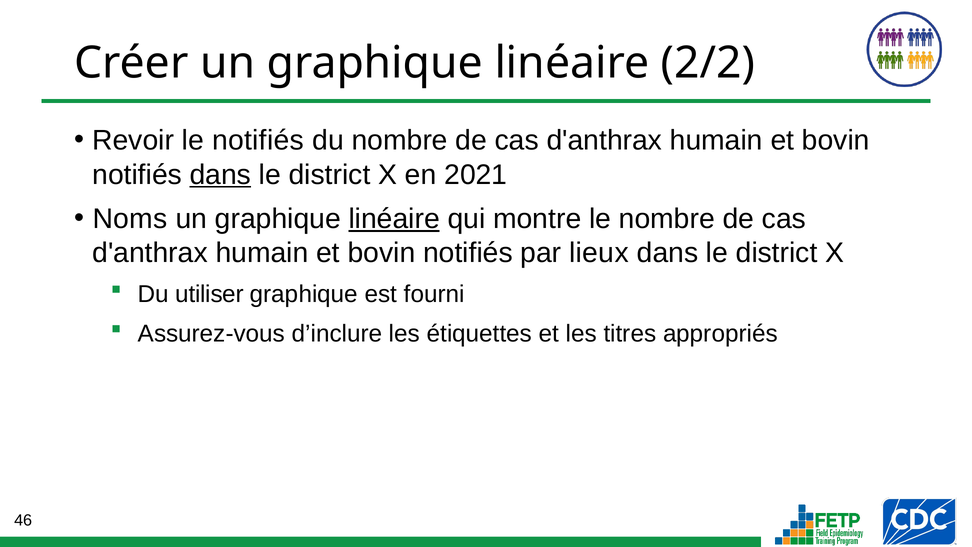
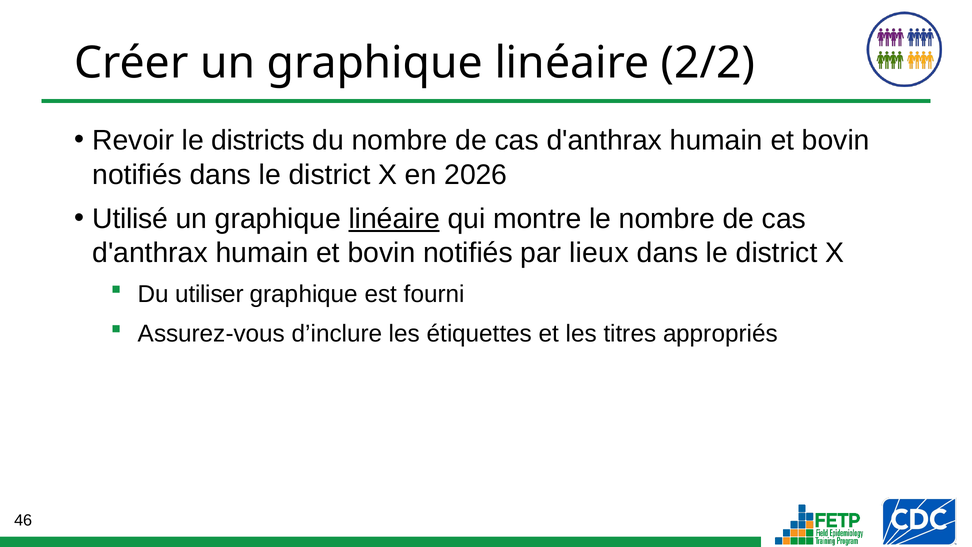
le notifiés: notifiés -> districts (258, 141)
dans underline: present -> none (220, 175)
2021: 2021 -> 2026 (476, 175)
Noms: Noms -> Utilisé (130, 219)
